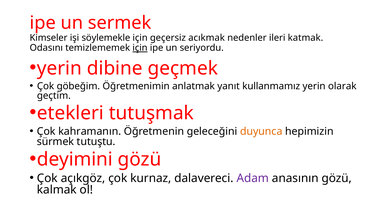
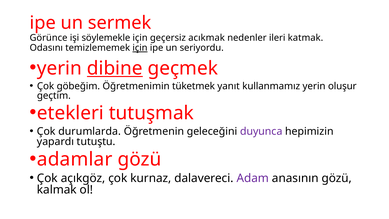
Kimseler: Kimseler -> Görünce (49, 38)
dibine underline: none -> present (115, 68)
anlatmak: anlatmak -> tüketmek (194, 86)
olarak: olarak -> oluşur (342, 86)
kahramanın: kahramanın -> durumlarda (90, 131)
duyunca colour: orange -> purple (261, 131)
sürmek: sürmek -> yapardı (55, 142)
deyimini: deyimini -> adamlar (75, 159)
